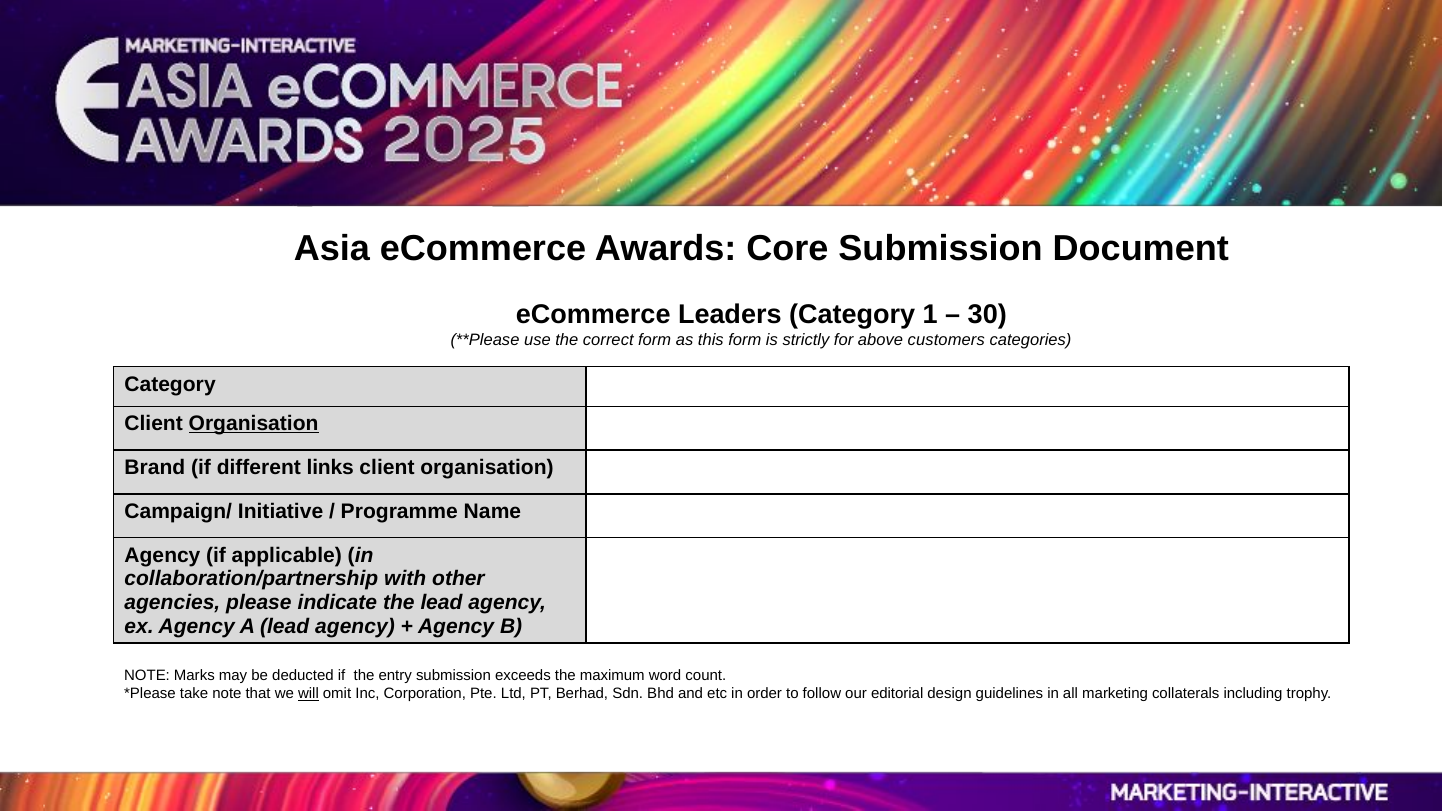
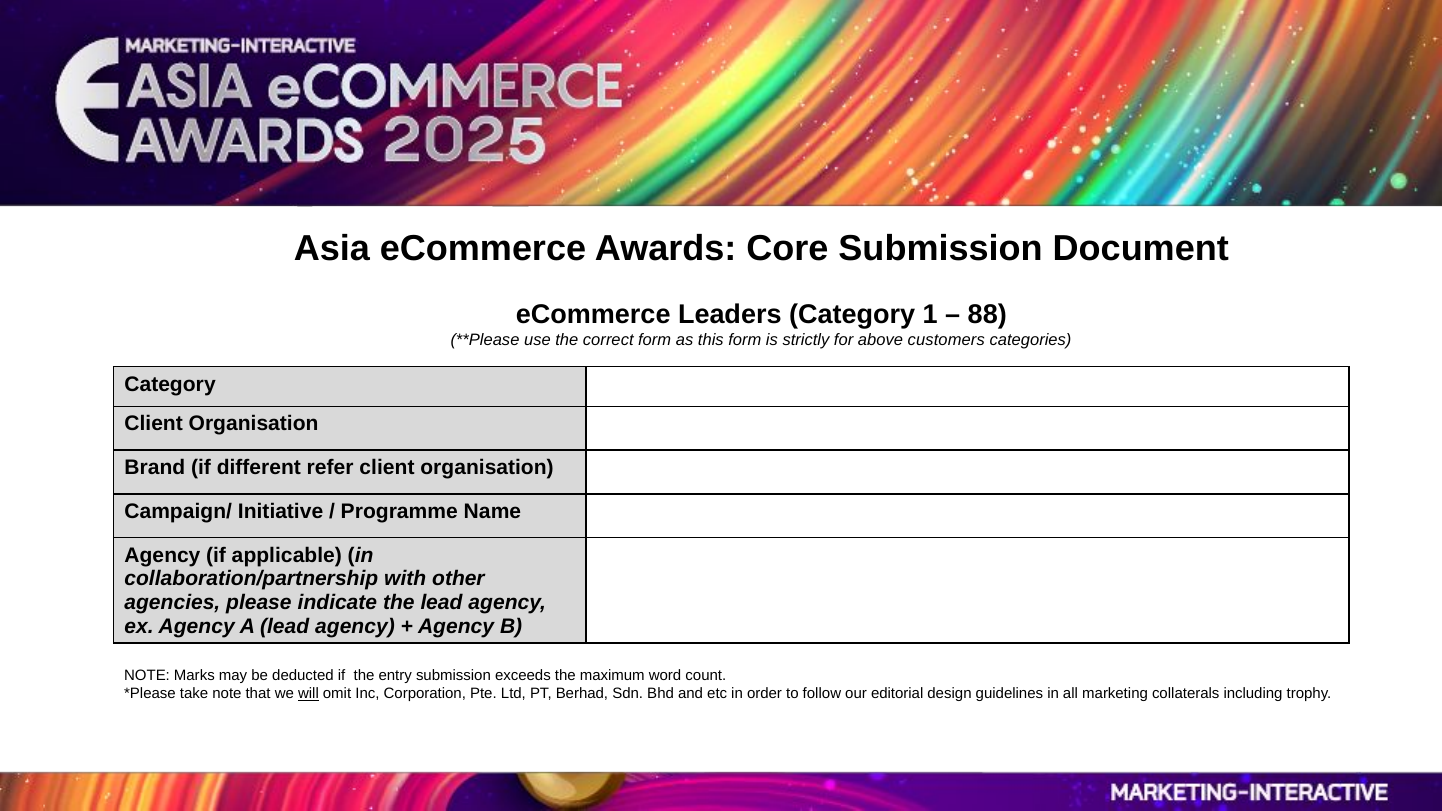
30: 30 -> 88 (987, 315)
Organisation underline: present -> none (254, 424)
links: links -> refer (330, 468)
